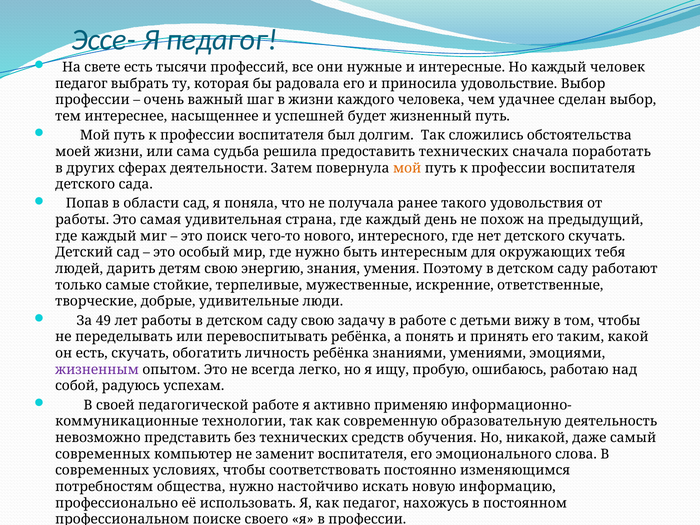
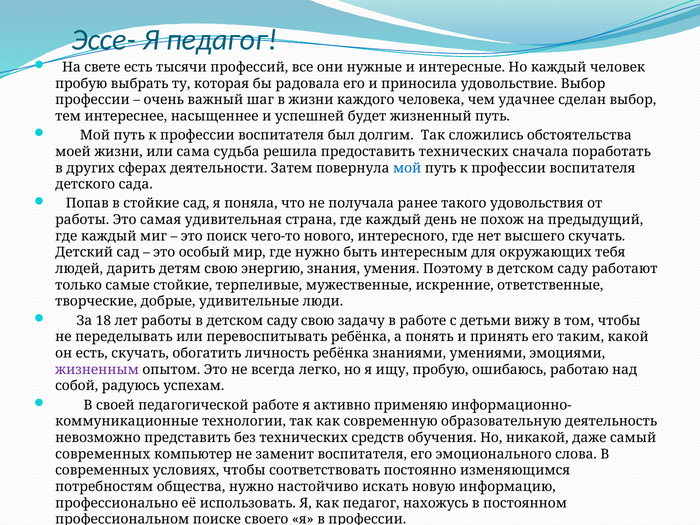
педагог: педагог -> пробую (81, 84)
мой colour: orange -> blue (407, 168)
в области: области -> стойкие (151, 203)
нет детского: детского -> высшего (535, 236)
49: 49 -> 18 (103, 321)
